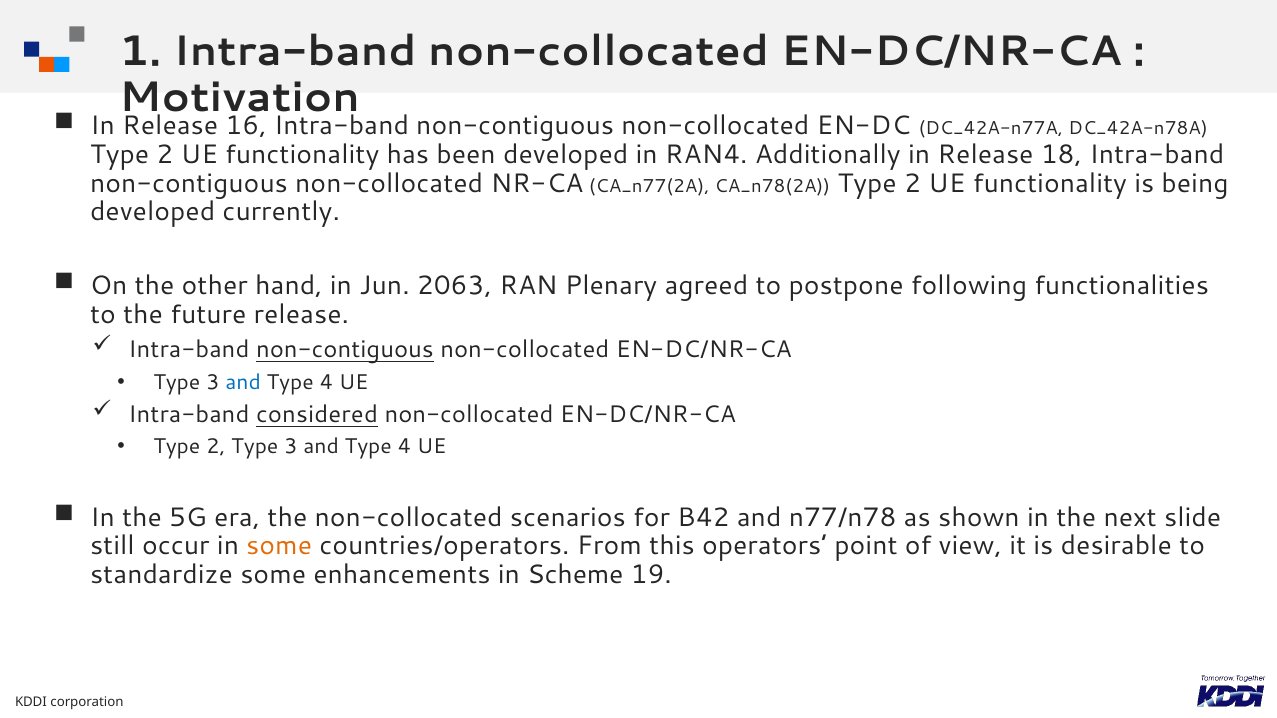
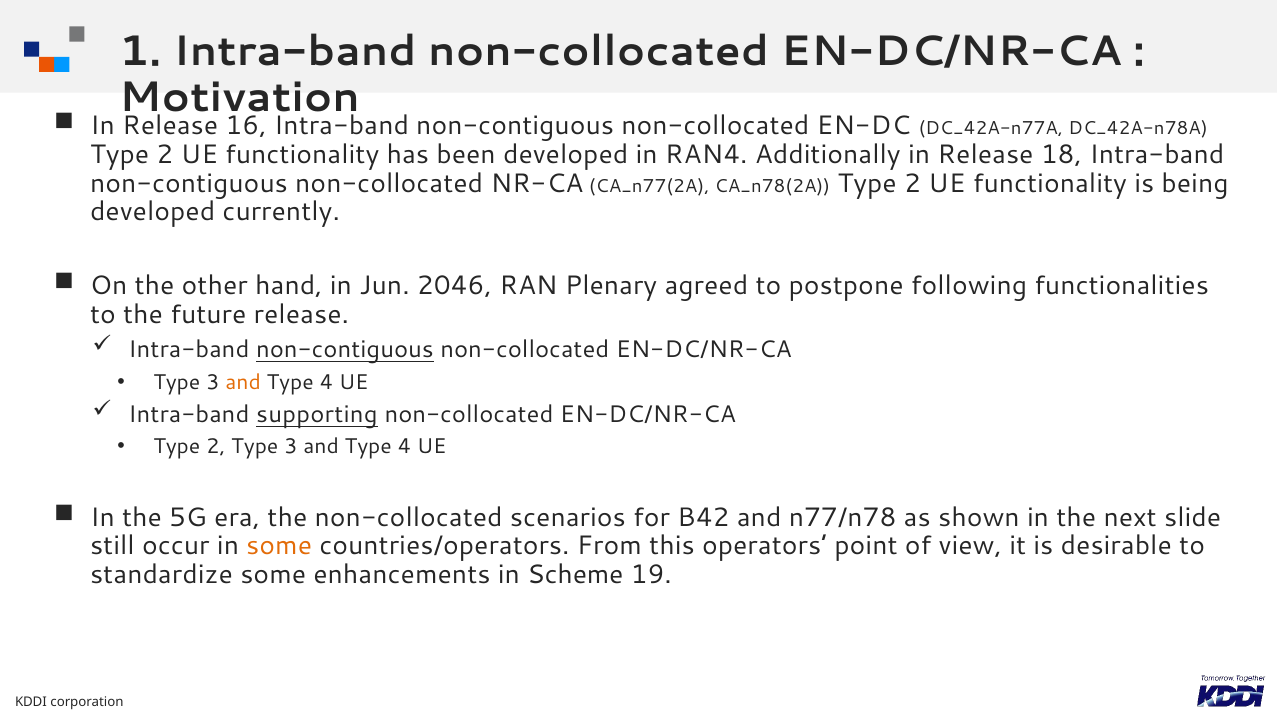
2063: 2063 -> 2046 (454, 286)
and colour: blue -> orange (243, 382)
considered: considered -> supporting (317, 415)
